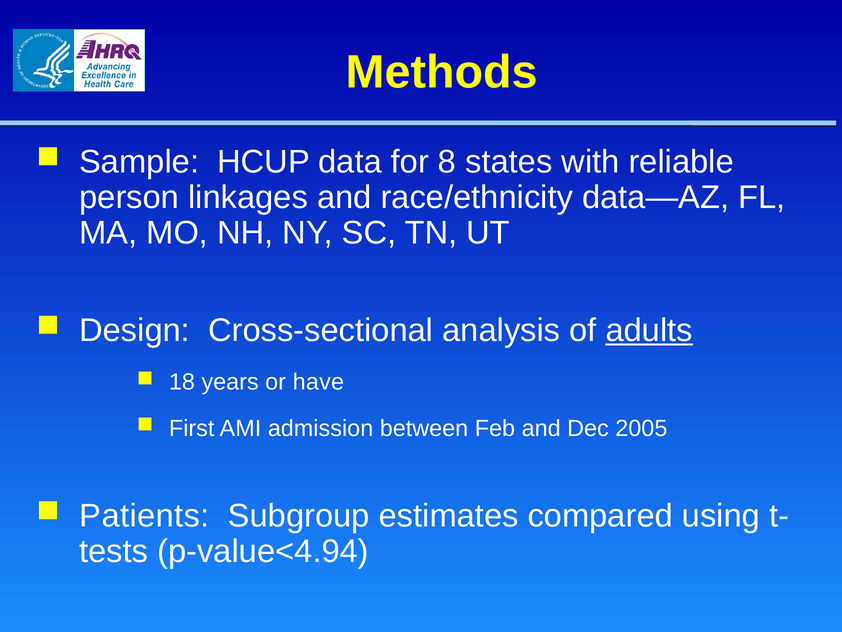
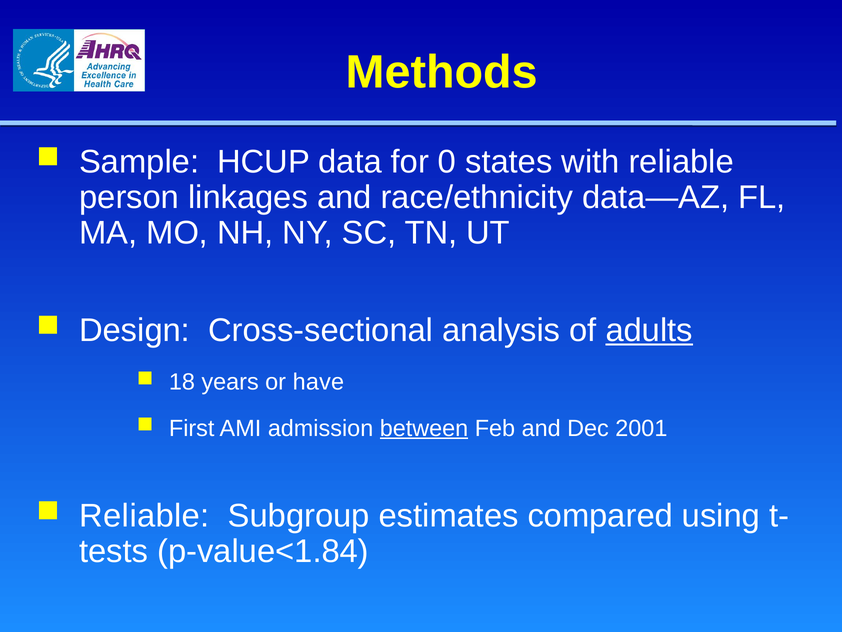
8: 8 -> 0 (447, 162)
between underline: none -> present (424, 428)
2005: 2005 -> 2001 (641, 428)
Patients: Patients -> Reliable (144, 516)
p-value<4.94: p-value<4.94 -> p-value<1.84 (263, 551)
